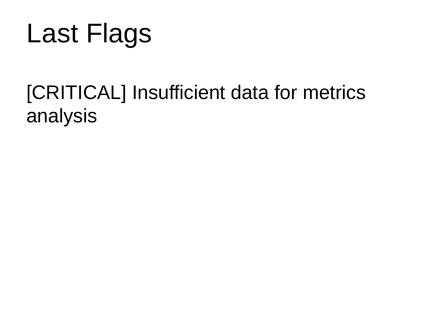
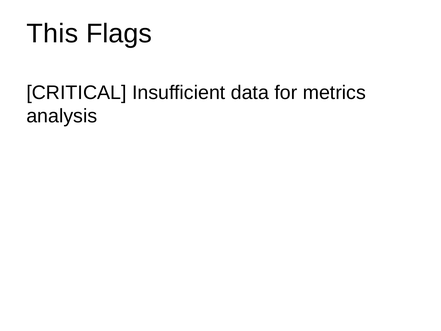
Last: Last -> This (52, 33)
